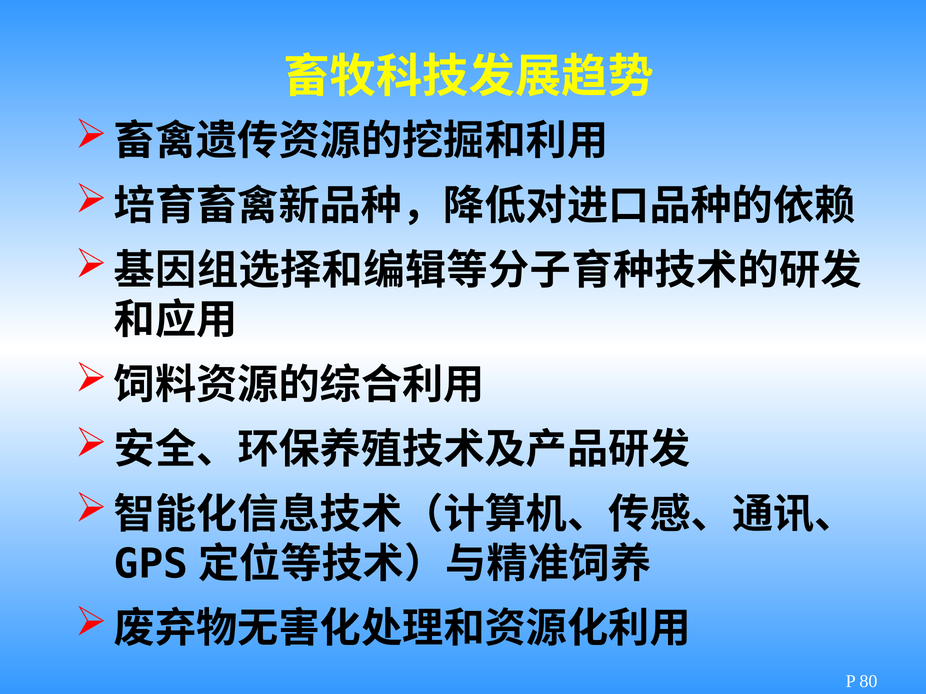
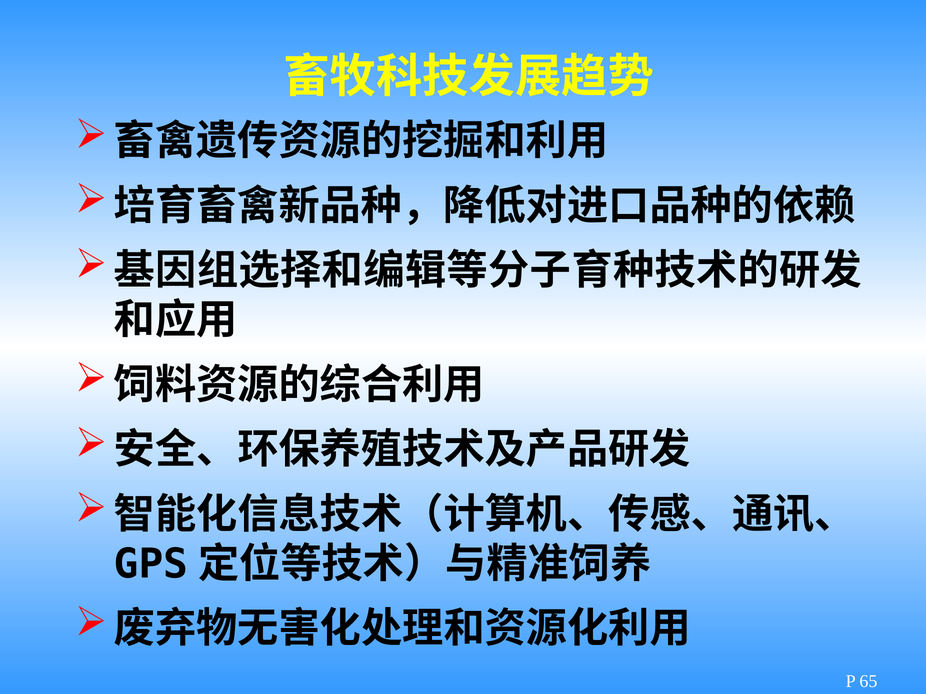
80: 80 -> 65 (868, 682)
